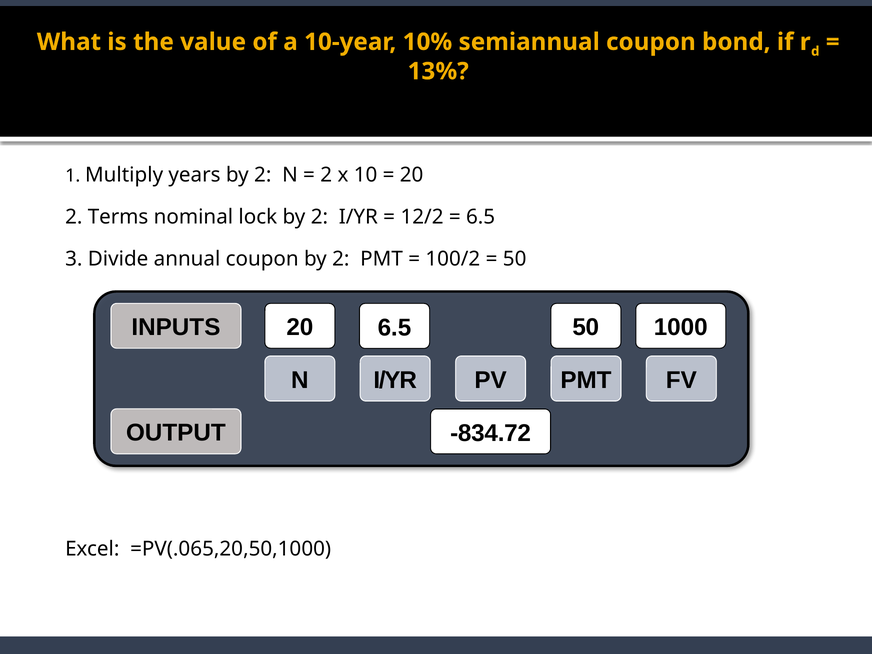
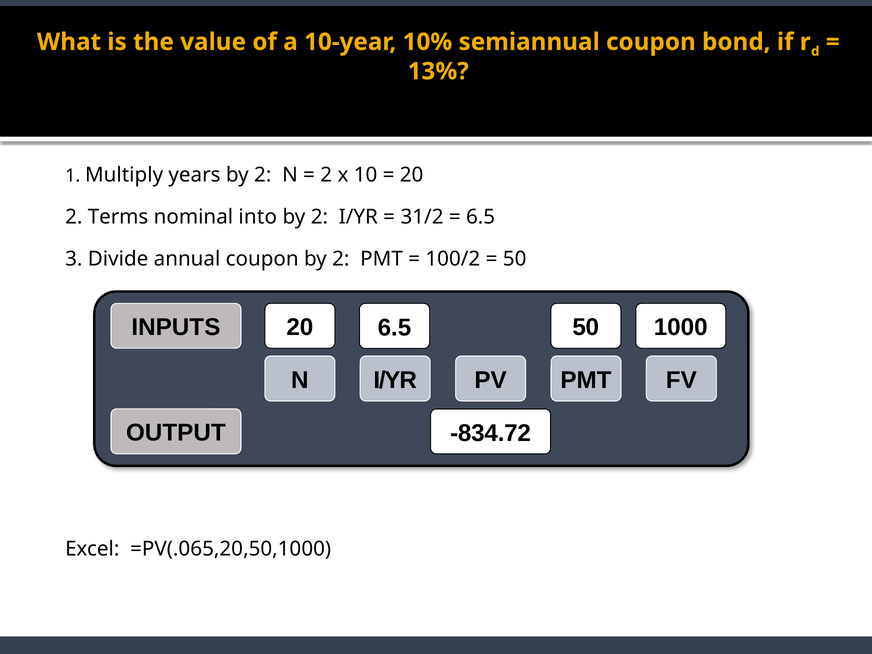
lock: lock -> into (258, 217)
12/2: 12/2 -> 31/2 (422, 217)
